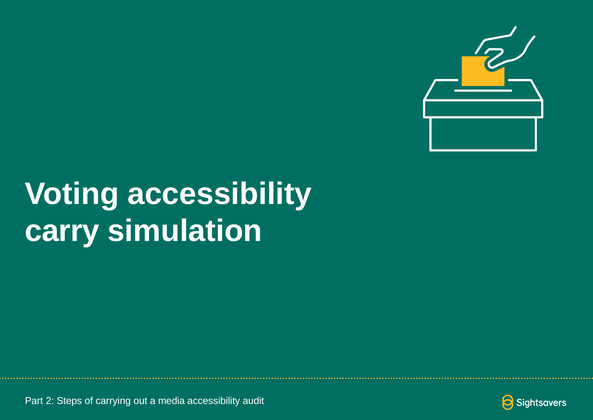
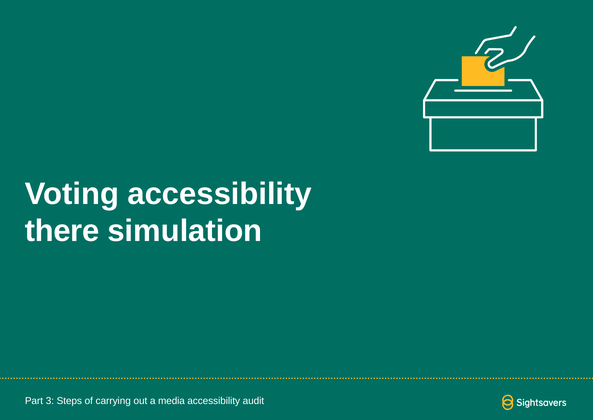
carry: carry -> there (62, 231)
2: 2 -> 3 (50, 400)
